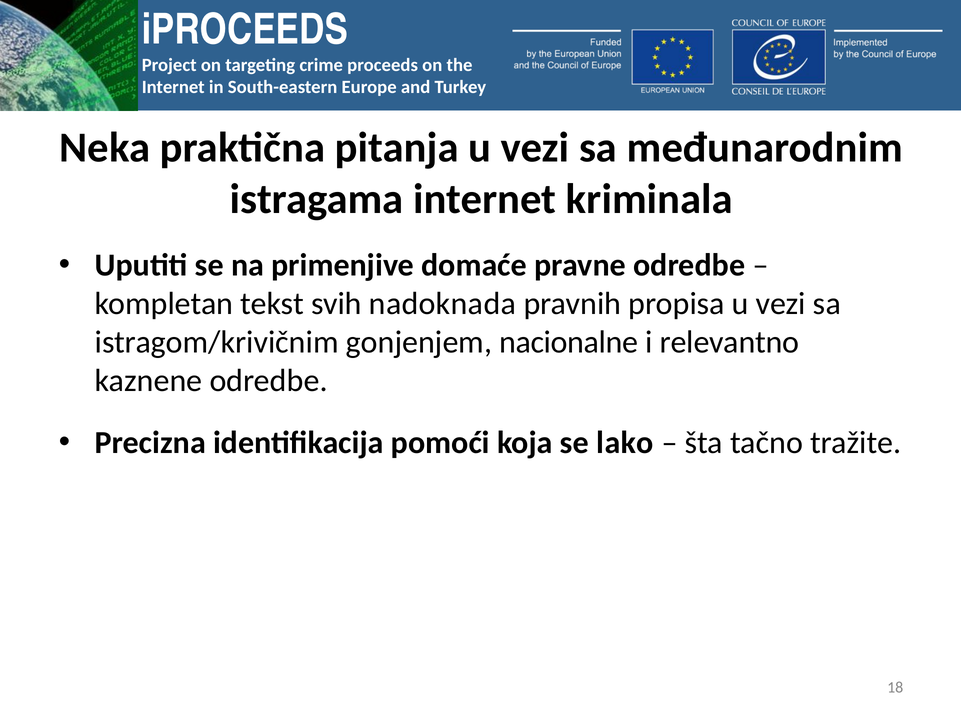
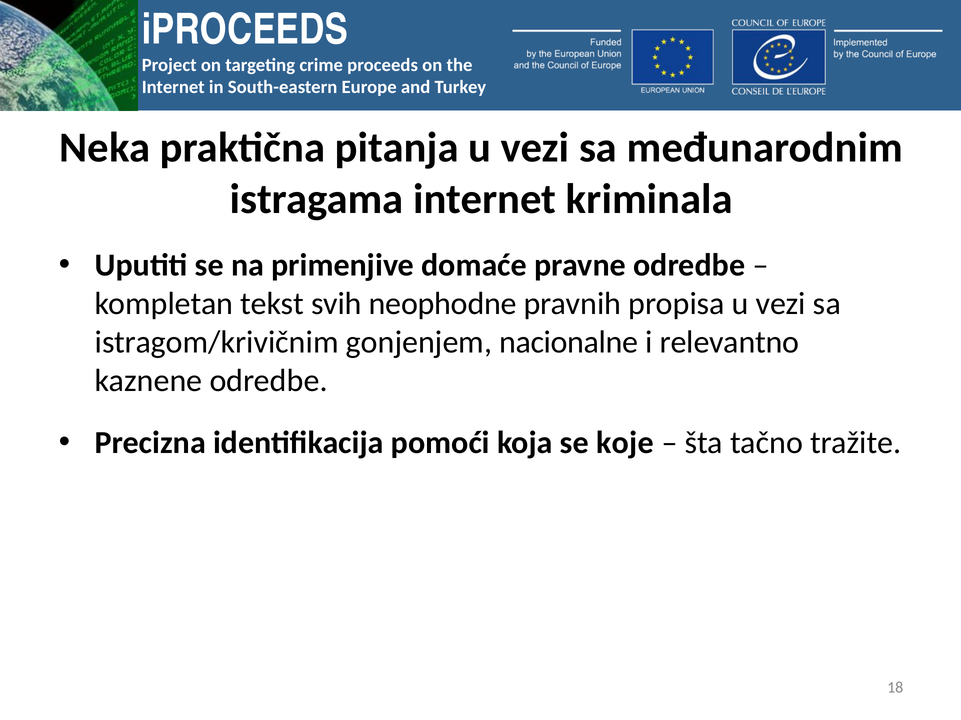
nadoknada: nadoknada -> neophodne (443, 304)
lako: lako -> koje (625, 443)
